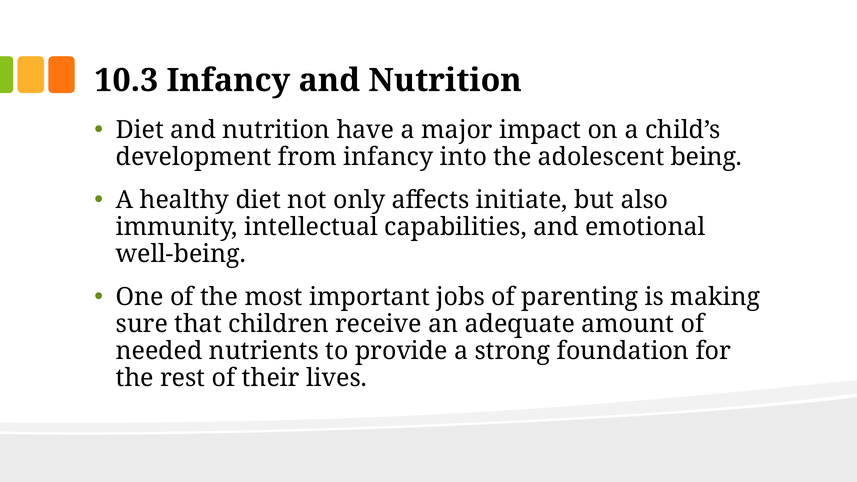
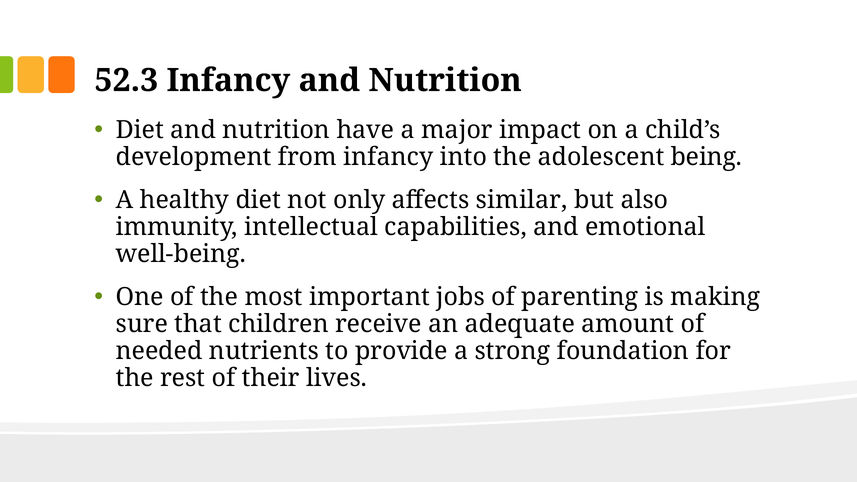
10.3: 10.3 -> 52.3 (126, 80)
initiate: initiate -> similar (522, 200)
